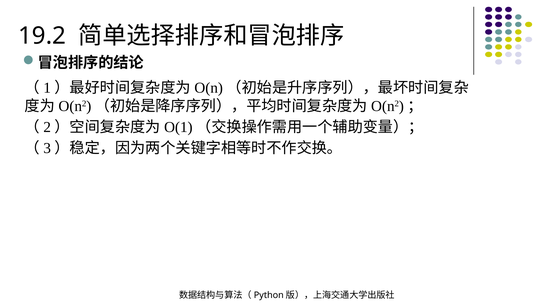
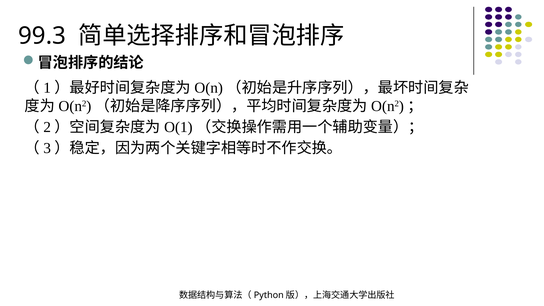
19.2: 19.2 -> 99.3 (42, 36)
